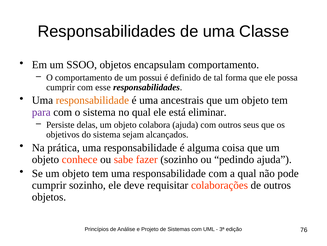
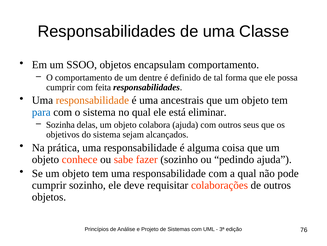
possui: possui -> dentre (150, 77)
esse: esse -> feita (103, 87)
para colour: purple -> blue (41, 112)
Persiste: Persiste -> Sozinha (60, 124)
